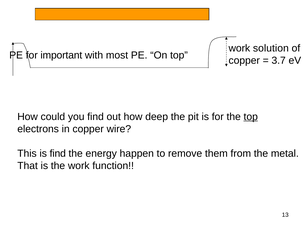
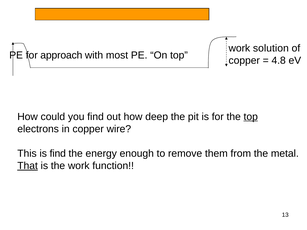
important: important -> approach (61, 55)
3.7: 3.7 -> 4.8 (279, 61)
happen: happen -> enough (137, 154)
That underline: none -> present (28, 166)
